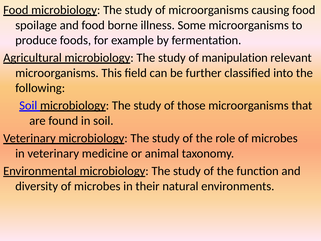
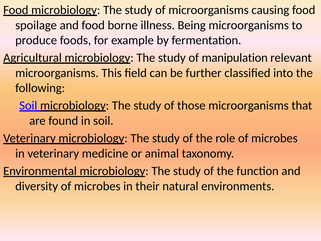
Some: Some -> Being (192, 25)
